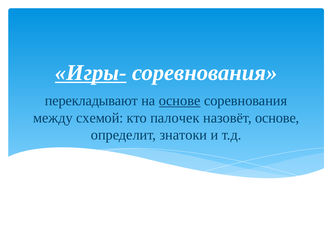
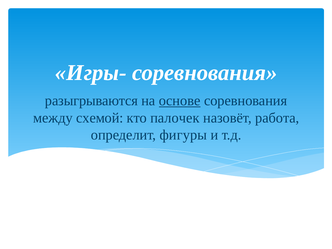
Игры- underline: present -> none (91, 73)
перекладывают: перекладывают -> разыгрываются (91, 101)
назовёт основе: основе -> работа (277, 118)
знатоки: знатоки -> фигуры (183, 135)
